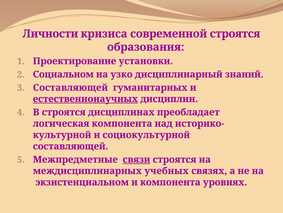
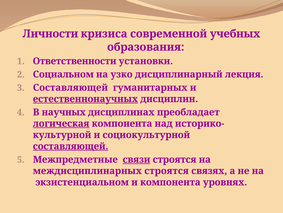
современной строятся: строятся -> учебных (235, 34)
Проектирование: Проектирование -> Ответственности (75, 61)
знаний: знаний -> лекция (244, 74)
В строятся: строятся -> научных (64, 112)
логическая underline: none -> present (61, 123)
составляющей underline: none -> present (71, 146)
междисциплинарных учебных: учебных -> строятся (167, 170)
